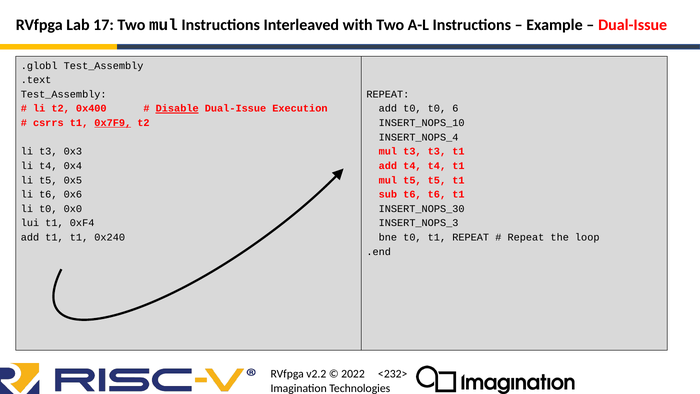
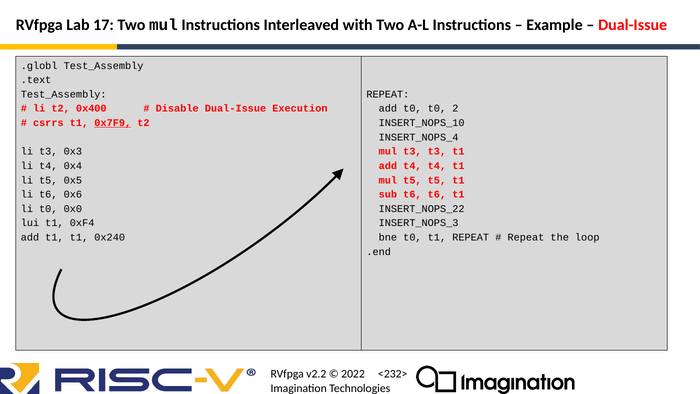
Disable underline: present -> none (177, 109)
6: 6 -> 2 (455, 109)
INSERT_NOPS_30: INSERT_NOPS_30 -> INSERT_NOPS_22 (422, 209)
